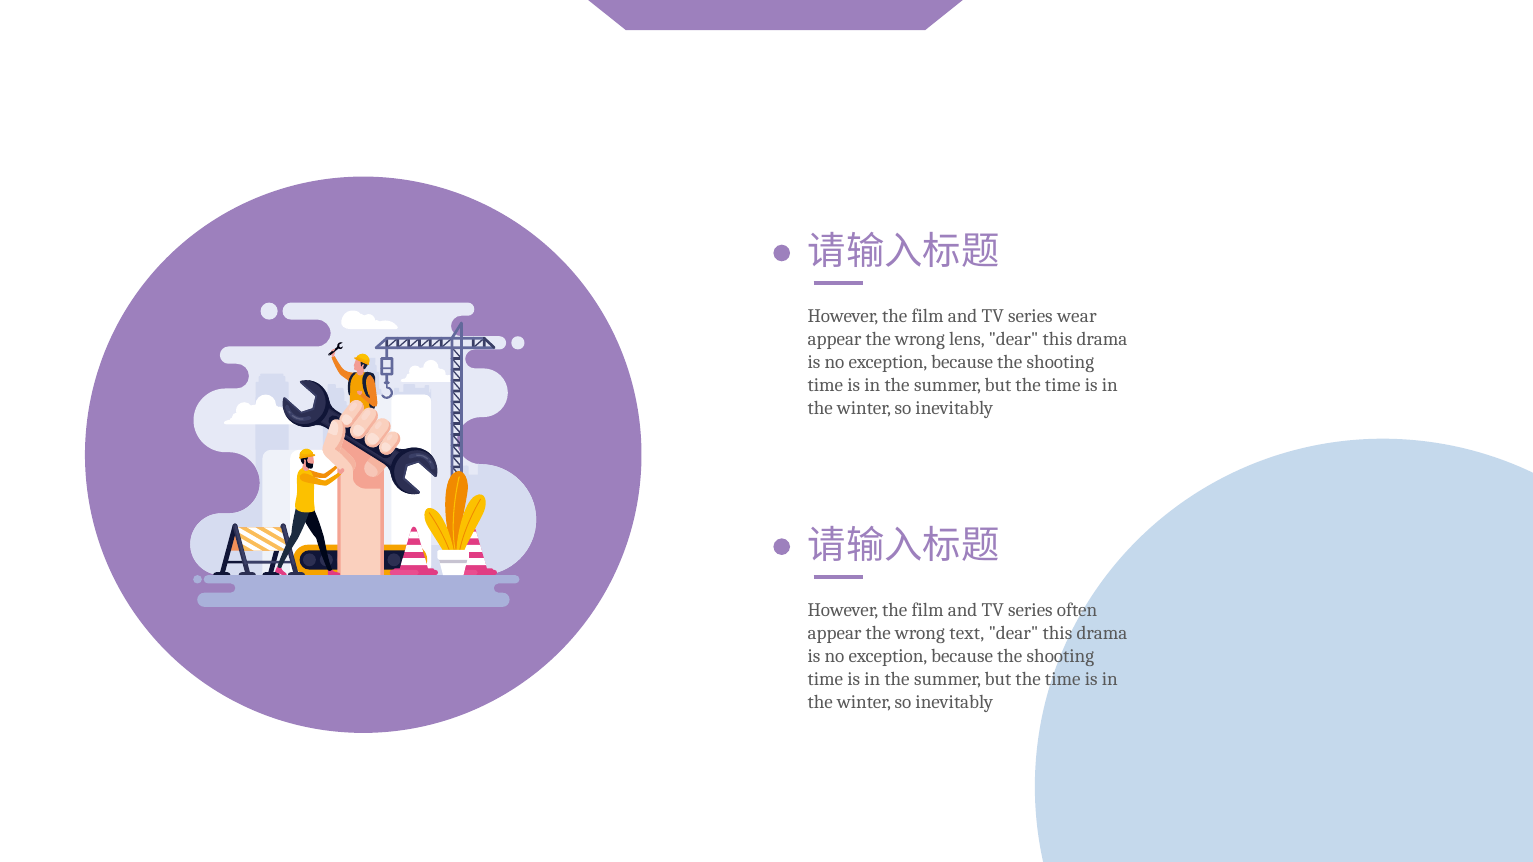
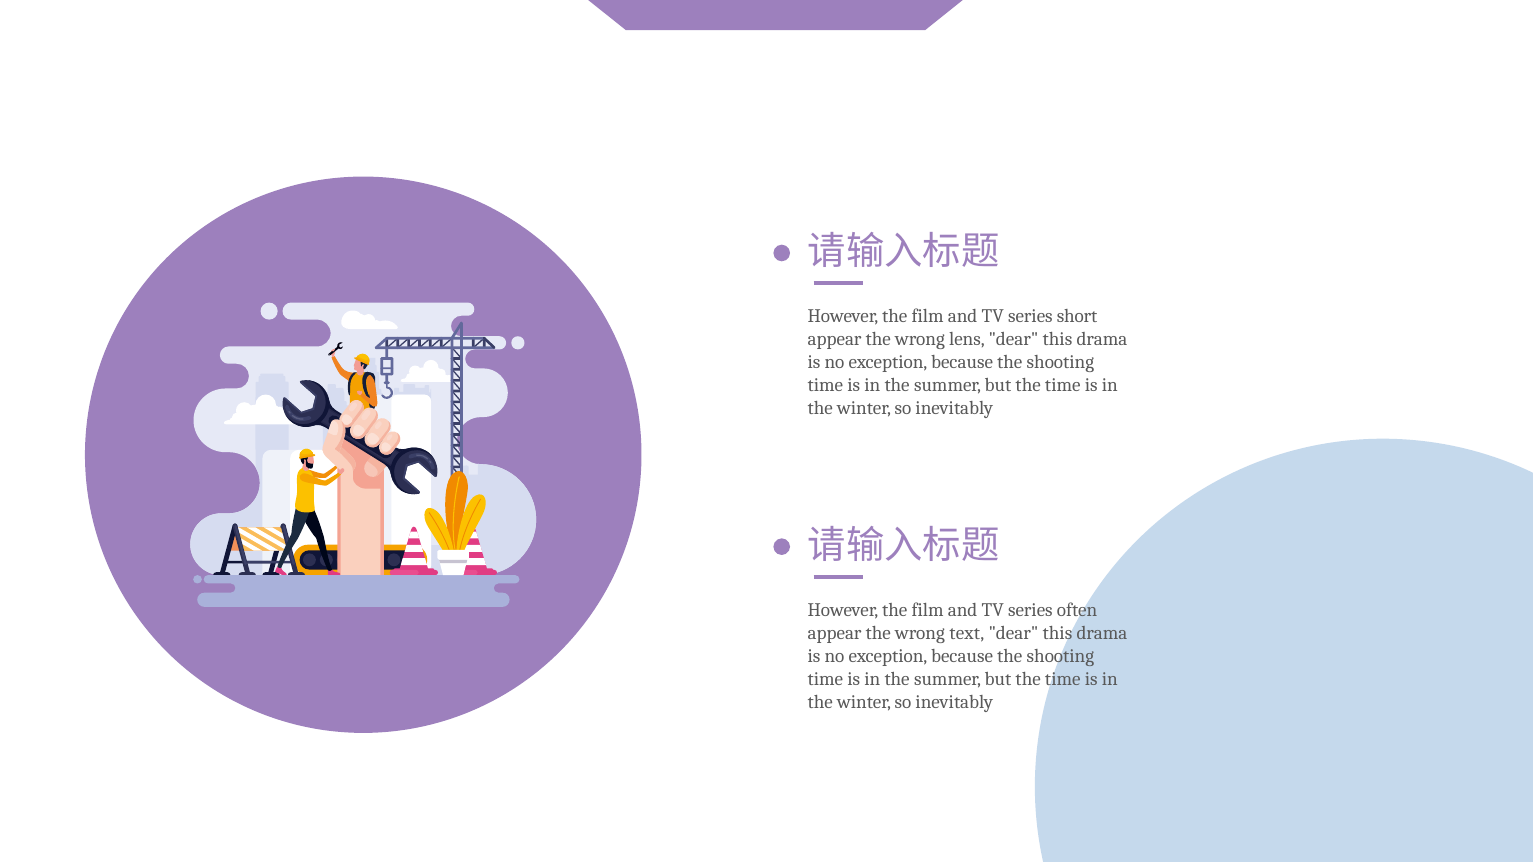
wear: wear -> short (1077, 317)
